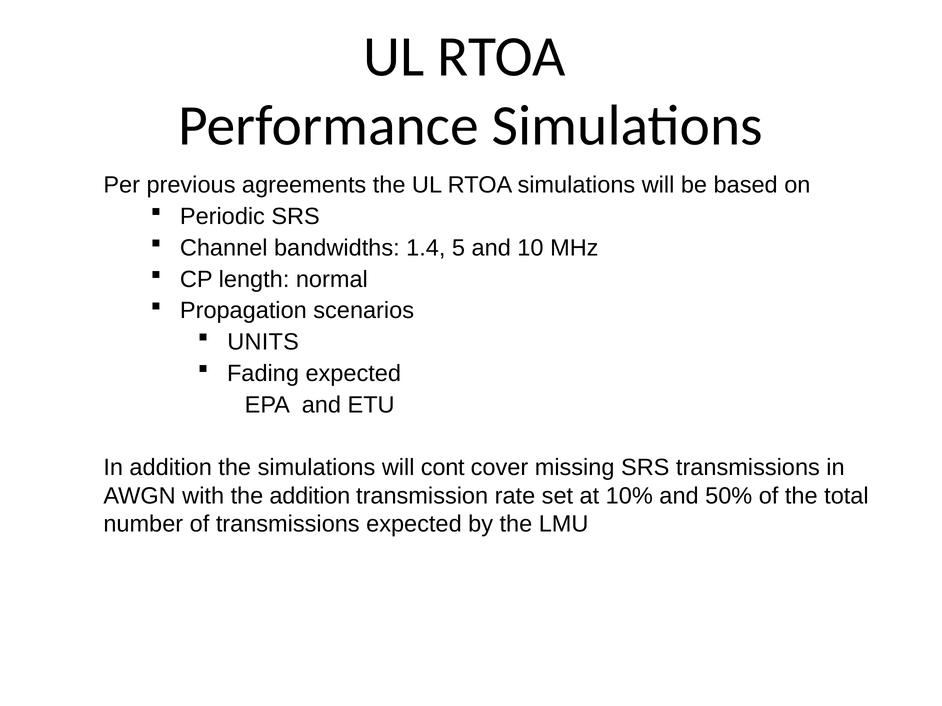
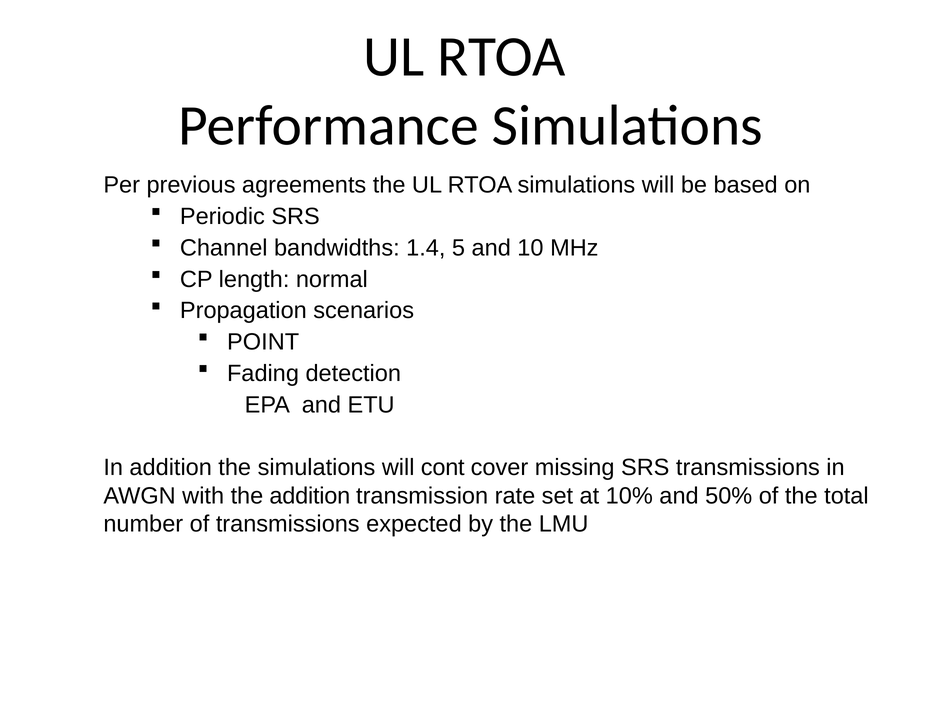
UNITS: UNITS -> POINT (263, 342)
Fading expected: expected -> detection (353, 374)
